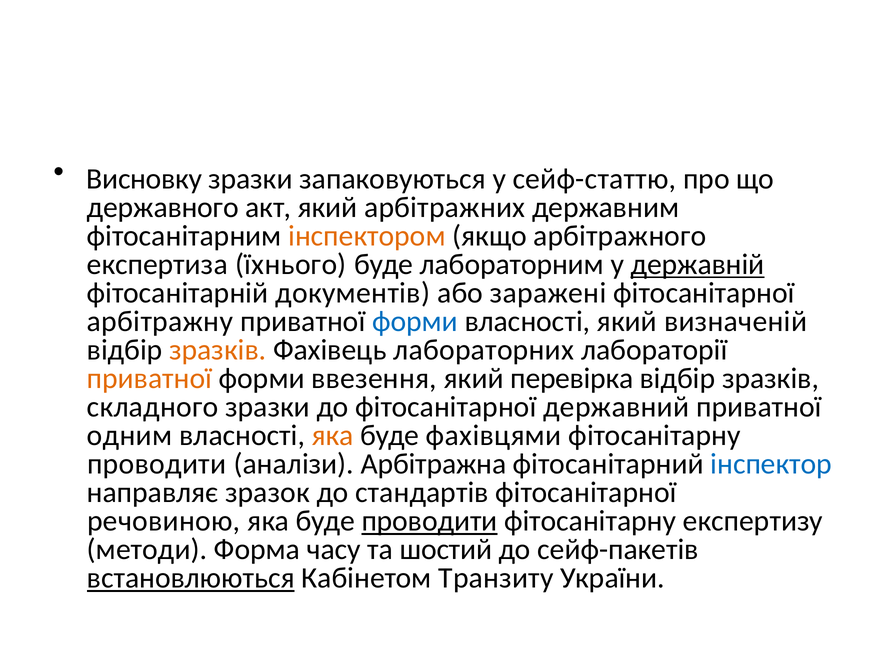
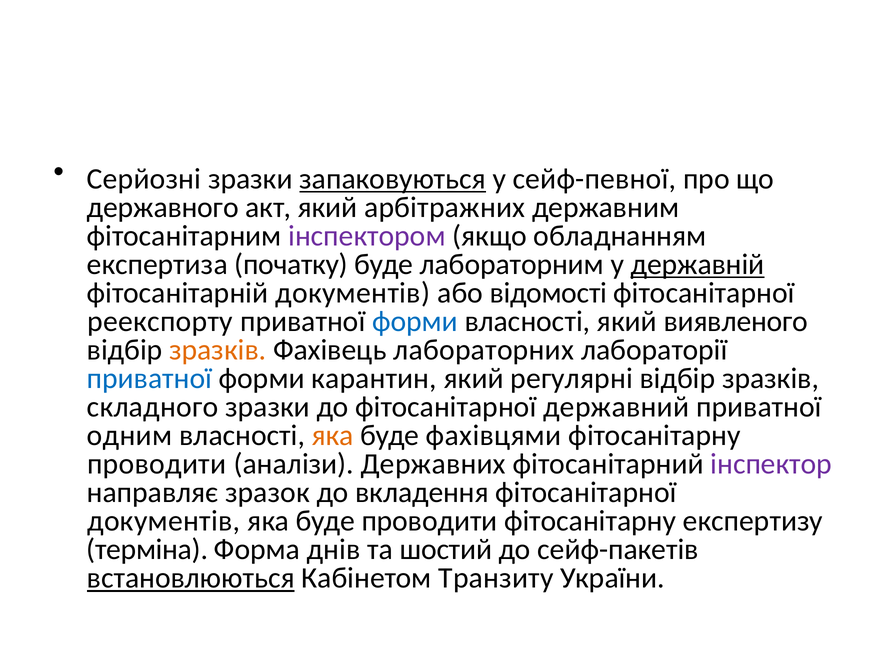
Висновку: Висновку -> Серйозні (144, 179)
запаковуються underline: none -> present (393, 179)
сейф-статтю: сейф-статтю -> сейф-певної (594, 179)
інспектором colour: orange -> purple (367, 236)
арбітражного: арбітражного -> обладнанням (620, 236)
їхнього: їхнього -> початку (291, 265)
заражені: заражені -> відомості (548, 293)
арбітражну: арбітражну -> реекспорту (160, 322)
визначеній: визначеній -> виявленого (736, 322)
приватної colour: orange -> blue (150, 379)
ввезення: ввезення -> карантин (374, 379)
перевірка: перевірка -> регулярні (572, 379)
Арбітражна: Арбітражна -> Державних (433, 464)
інспектор colour: blue -> purple (771, 464)
стандартів: стандартів -> вкладення (422, 493)
речовиною: речовиною -> документів (164, 521)
проводити underline: present -> none (430, 521)
методи: методи -> терміна (147, 550)
часу: часу -> днів (334, 550)
